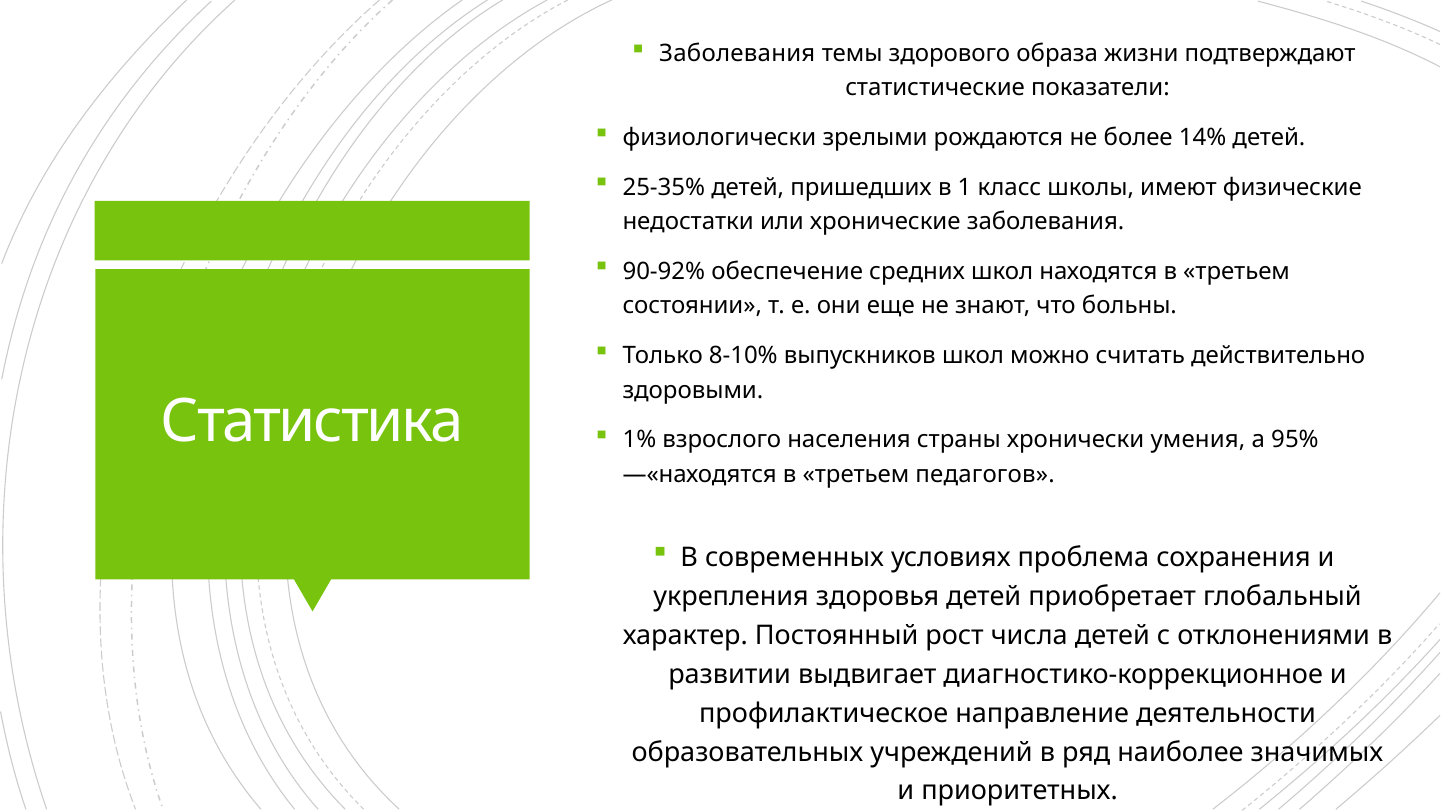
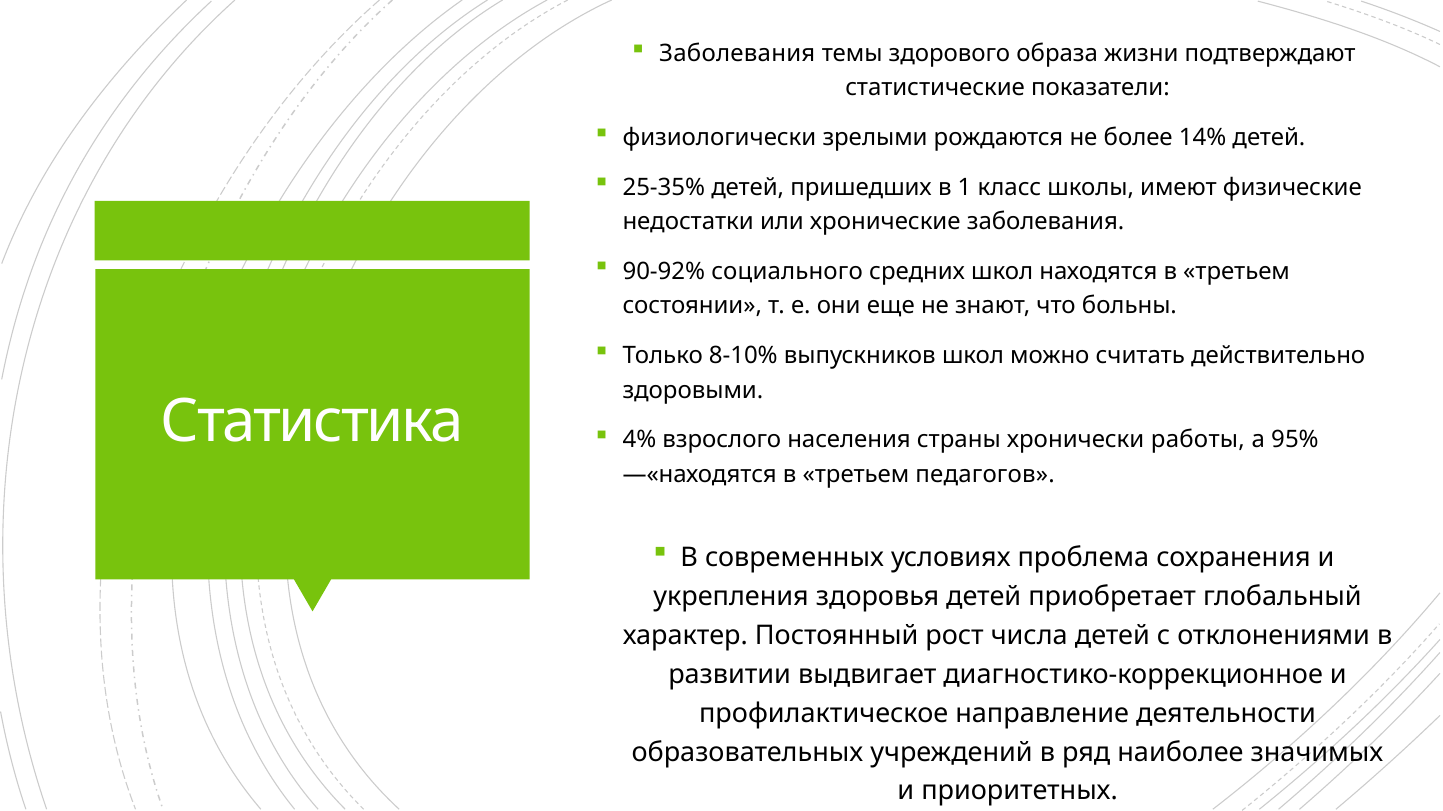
обеспечение: обеспечение -> социального (787, 272)
1%: 1% -> 4% (639, 440)
умения: умения -> работы (1198, 440)
